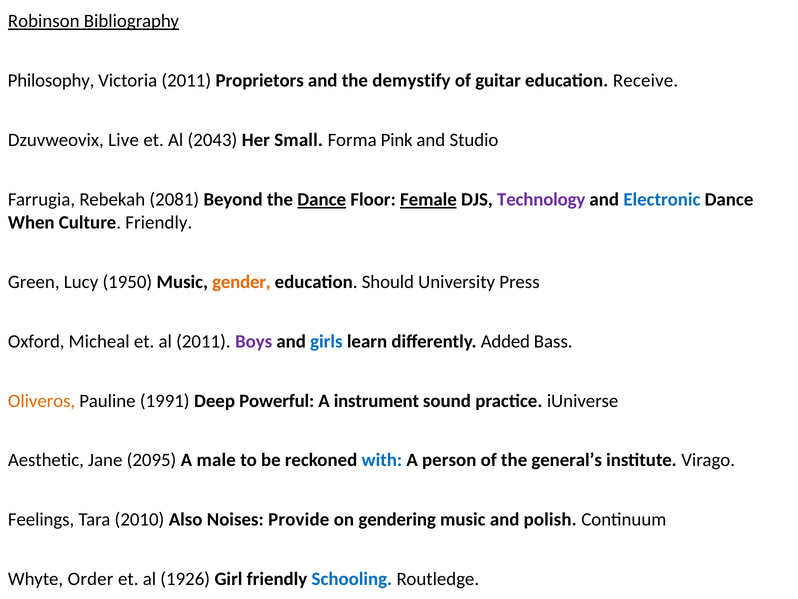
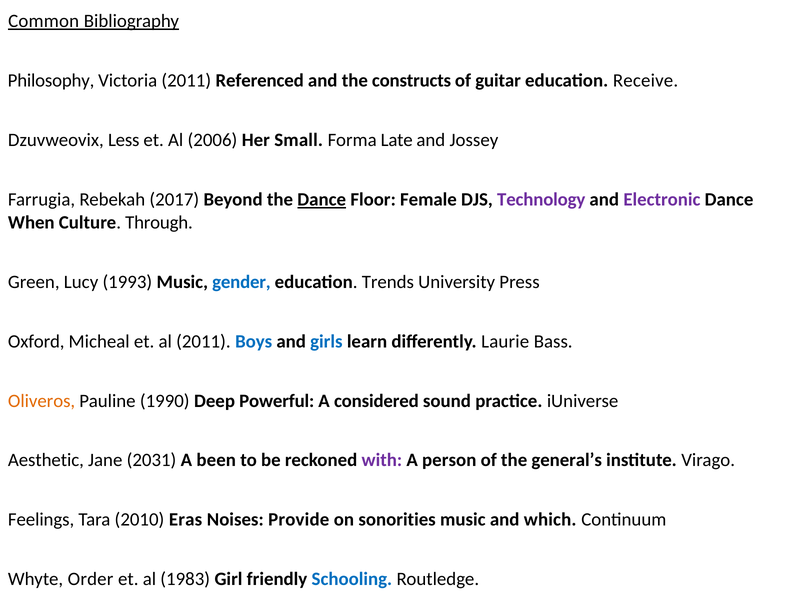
Robinson: Robinson -> Common (44, 21)
Proprietors: Proprietors -> Referenced (260, 81)
demystify: demystify -> constructs (412, 81)
Live: Live -> Less (124, 140)
2043: 2043 -> 2006 (212, 140)
Pink: Pink -> Late (397, 140)
Studio: Studio -> Jossey (474, 140)
2081: 2081 -> 2017 (174, 200)
Female underline: present -> none (428, 200)
Electronic colour: blue -> purple (662, 200)
Culture Friendly: Friendly -> Through (159, 222)
1950: 1950 -> 1993 (127, 282)
gender colour: orange -> blue (241, 282)
Should: Should -> Trends (388, 282)
Boys colour: purple -> blue (254, 341)
Added: Added -> Laurie (505, 341)
1991: 1991 -> 1990 (165, 400)
instrument: instrument -> considered (376, 400)
2095: 2095 -> 2031 (152, 460)
male: male -> been (216, 460)
with colour: blue -> purple (382, 460)
Also: Also -> Eras (186, 519)
gendering: gendering -> sonorities (397, 519)
polish: polish -> which (550, 519)
1926: 1926 -> 1983 (185, 579)
